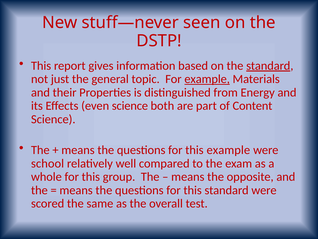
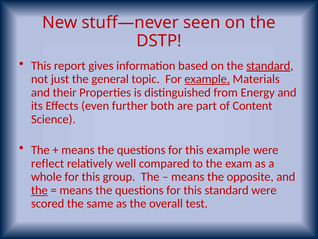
even science: science -> further (130, 106)
school: school -> reflect (48, 163)
the underline: none -> present (39, 190)
